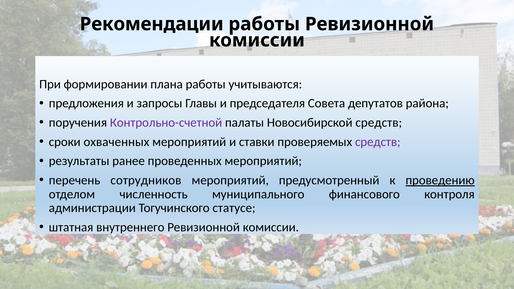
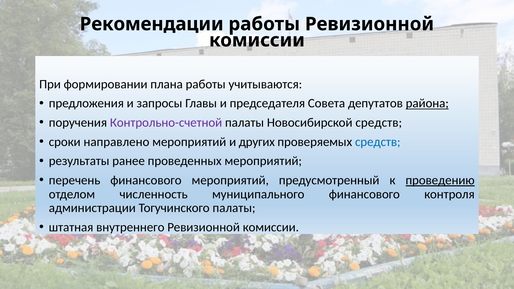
района underline: none -> present (427, 103)
охваченных: охваченных -> направлено (116, 142)
ставки: ставки -> других (257, 142)
средств colour: purple -> blue (378, 142)
перечень сотрудников: сотрудников -> финансового (146, 180)
Тогучинского статусе: статусе -> палаты (234, 208)
